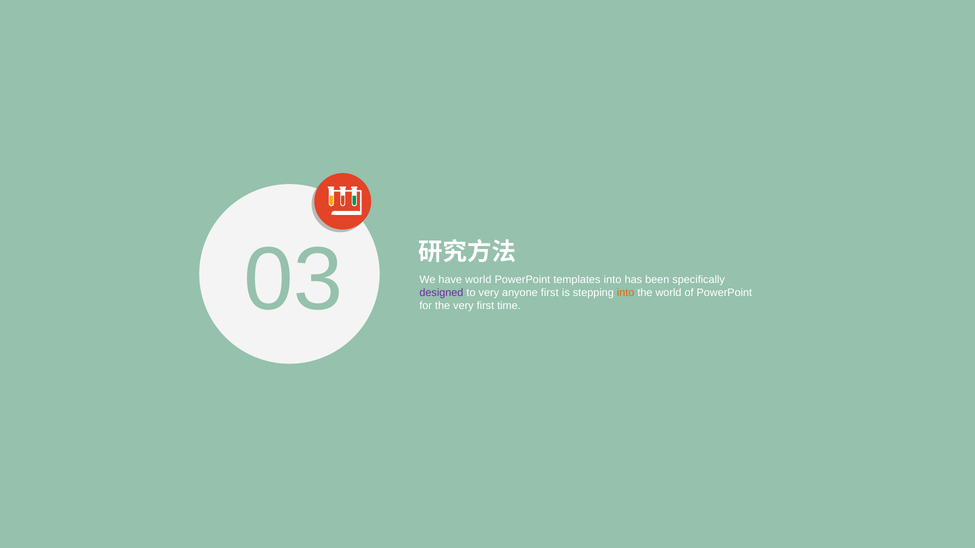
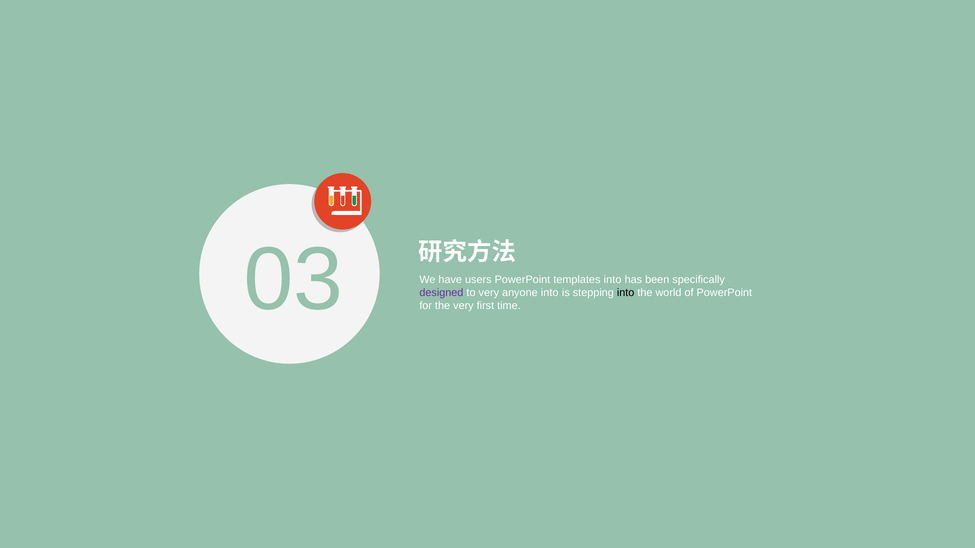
have world: world -> users (478, 280)
anyone first: first -> into (550, 293)
into colour: orange -> black (626, 293)
